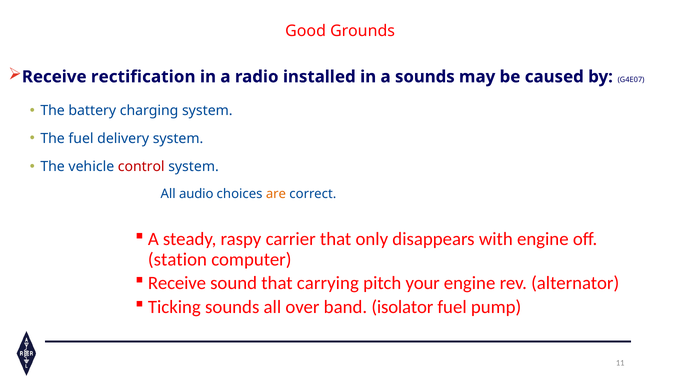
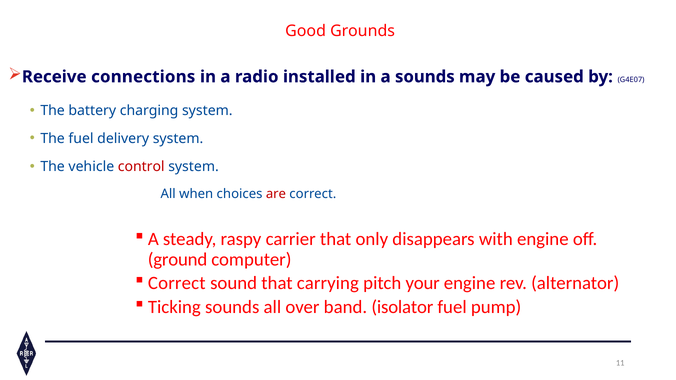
rectification: rectification -> connections (143, 77)
audio: audio -> when (196, 194)
are colour: orange -> red (276, 194)
station: station -> ground (178, 260)
Receive: Receive -> Correct (177, 283)
